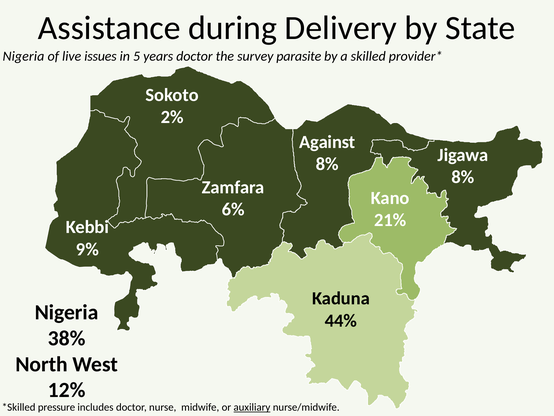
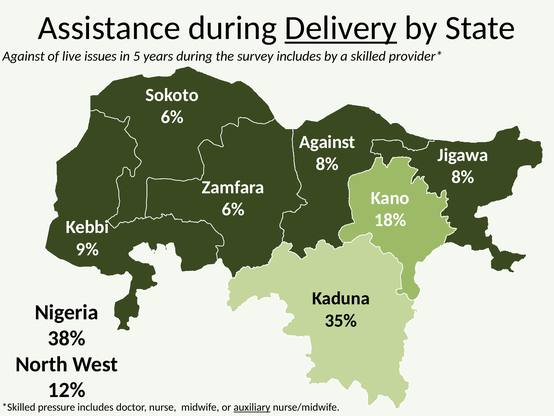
Delivery underline: none -> present (341, 28)
Nigeria: Nigeria -> Against (24, 56)
years doctor: doctor -> during (194, 56)
survey parasite: parasite -> includes (299, 56)
2%: 2% -> 6% (172, 117)
21%: 21% -> 18% (390, 220)
44%: 44% -> 35% (341, 320)
